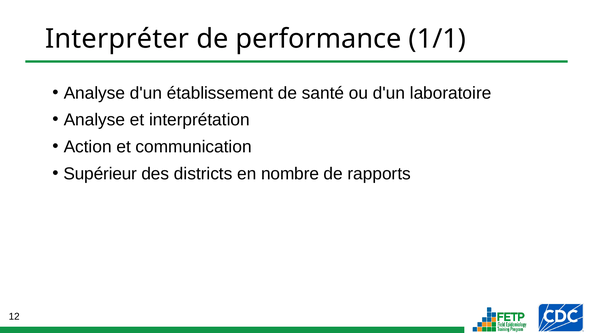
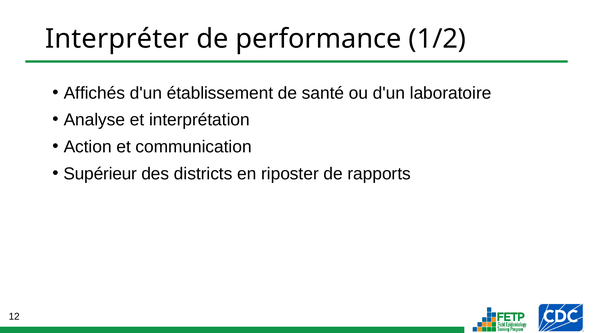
1/1: 1/1 -> 1/2 (437, 39)
Analyse: Analyse -> Affichés (94, 93)
nombre: nombre -> riposter (290, 174)
